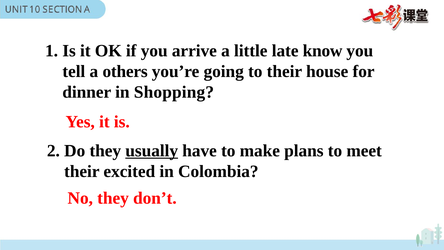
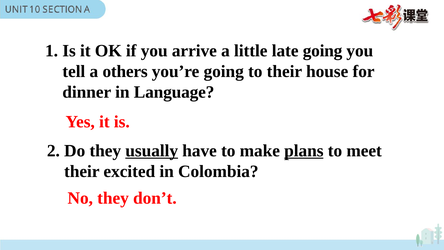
late know: know -> going (323, 51)
Shopping: Shopping -> Language (174, 92)
plans underline: none -> present (304, 151)
